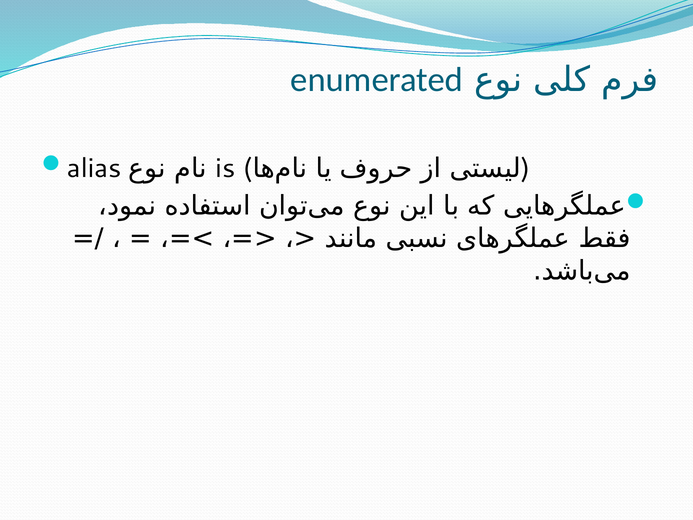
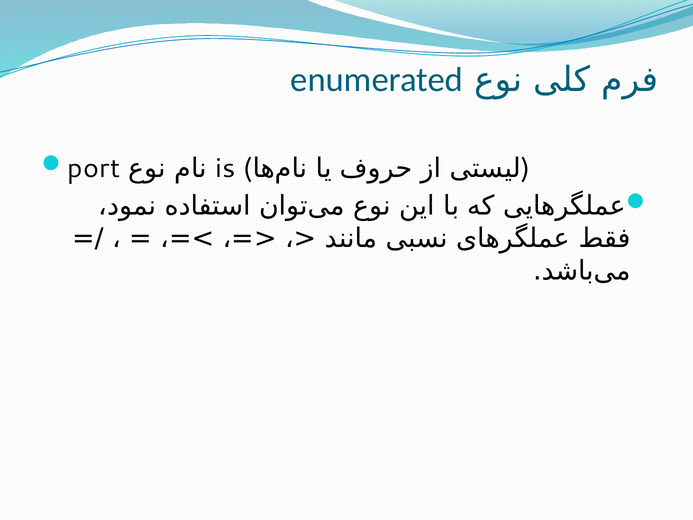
alias: alias -> port (94, 168)
